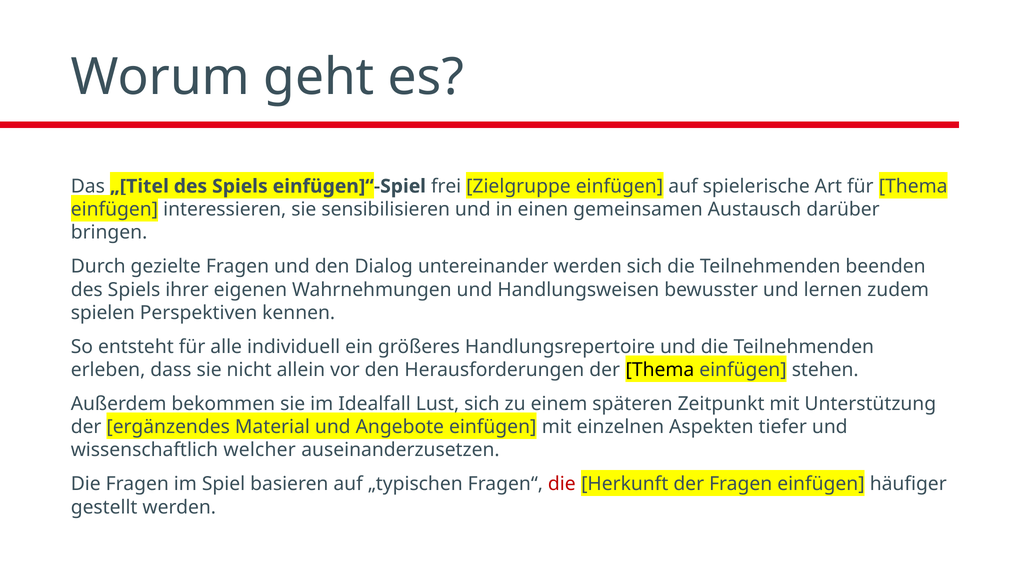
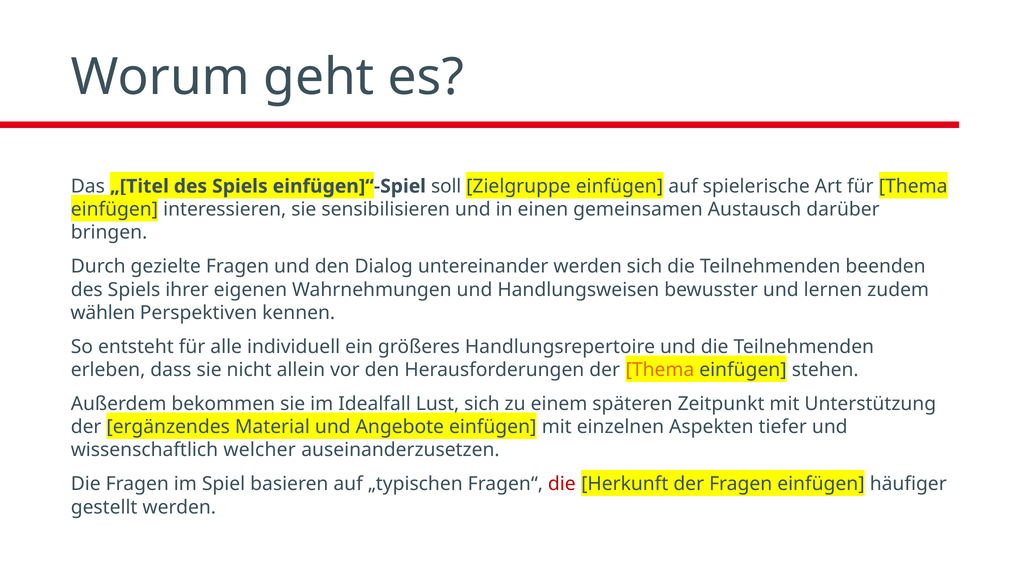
frei: frei -> soll (446, 186)
spielen: spielen -> wählen (103, 313)
Thema colour: black -> orange (660, 370)
